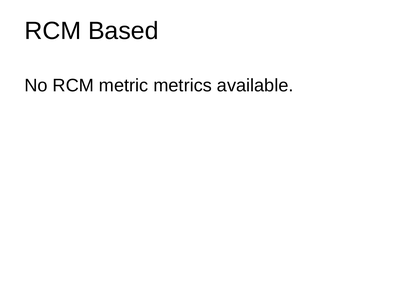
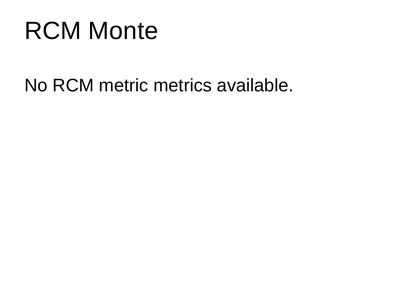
Based: Based -> Monte (123, 31)
